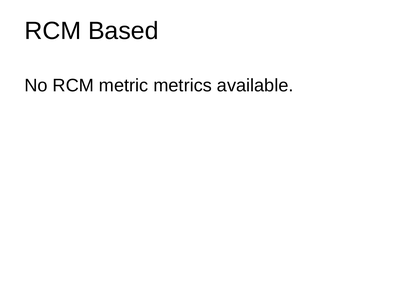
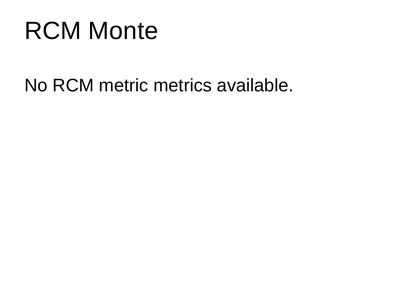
Based: Based -> Monte (123, 31)
